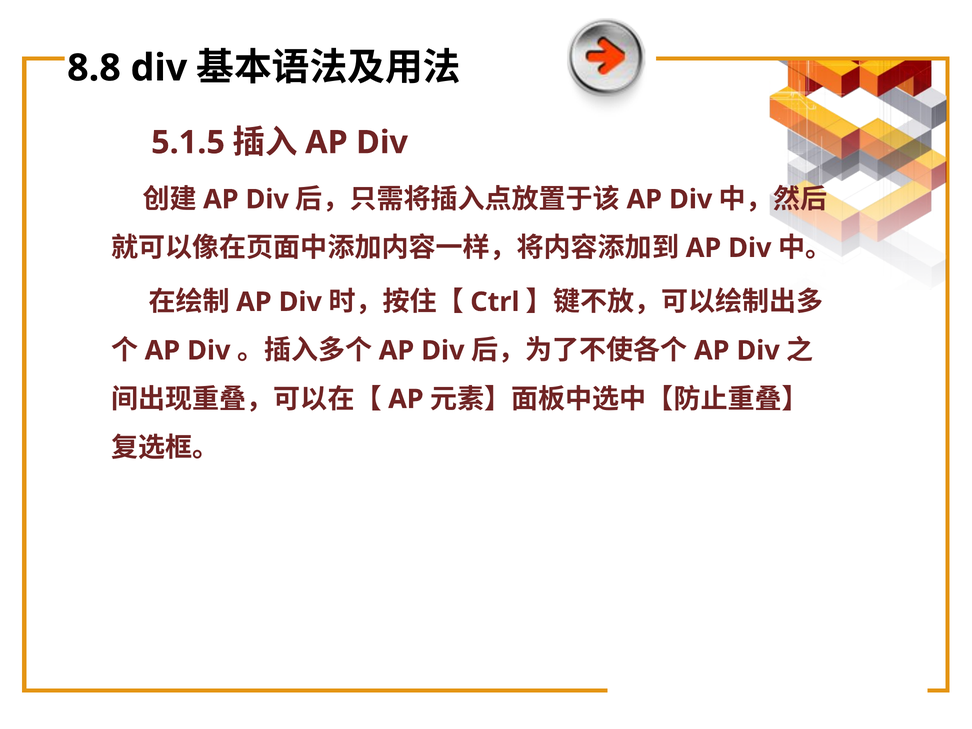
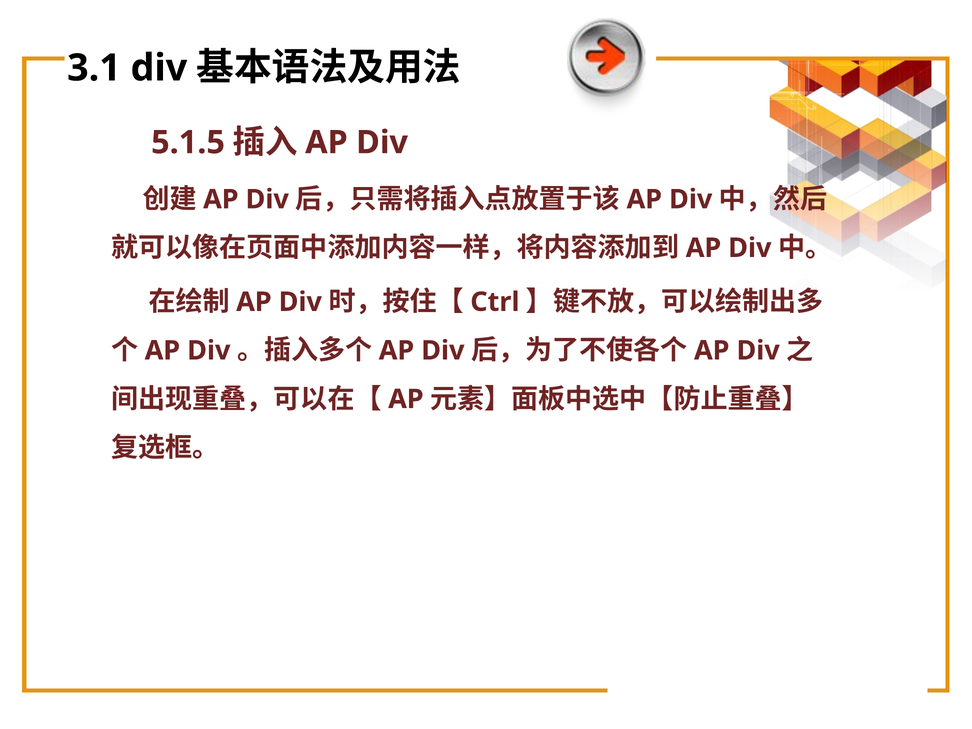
8.8: 8.8 -> 3.1 (94, 68)
